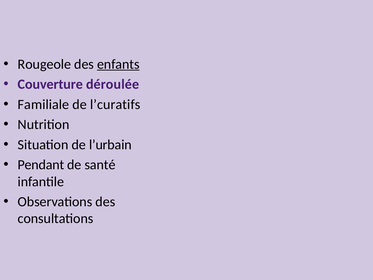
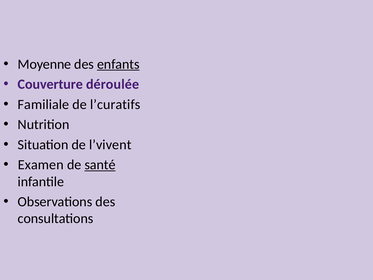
Rougeole: Rougeole -> Moyenne (44, 64)
l’urbain: l’urbain -> l’vivent (110, 145)
Pendant: Pendant -> Examen (41, 165)
santé underline: none -> present (100, 165)
